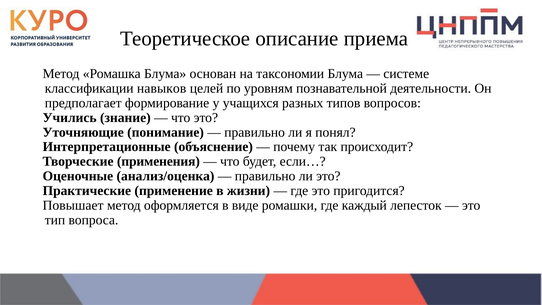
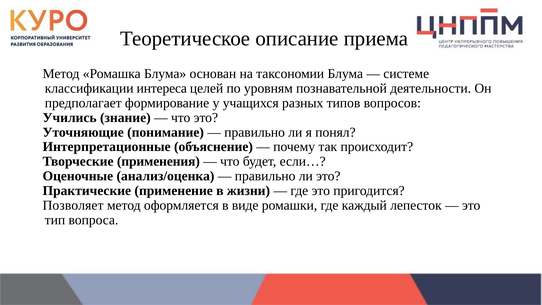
навыков: навыков -> интереса (162, 88)
Повышает: Повышает -> Позволяет (73, 205)
